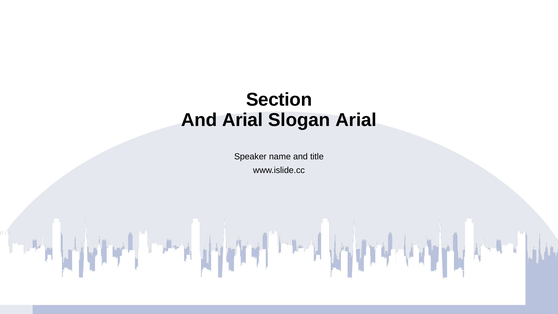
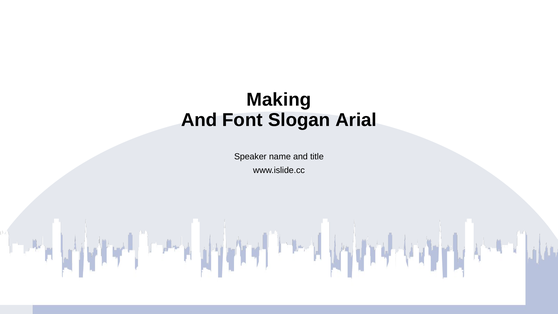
Section: Section -> Making (279, 100)
And Arial: Arial -> Font (242, 120)
